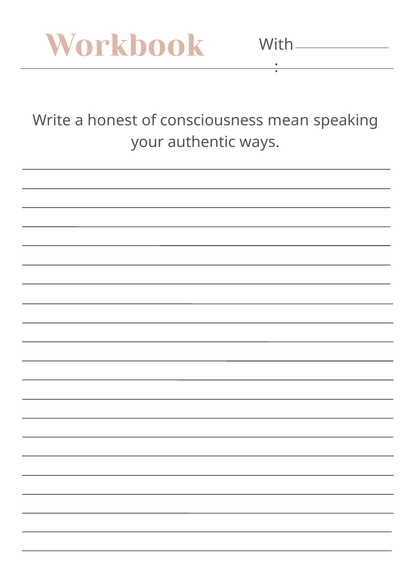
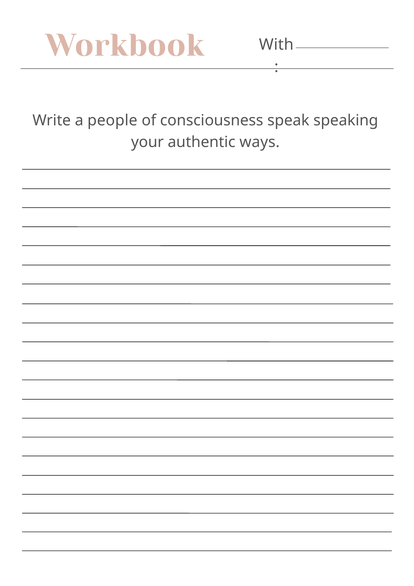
honest: honest -> people (112, 121)
mean: mean -> speak (288, 121)
